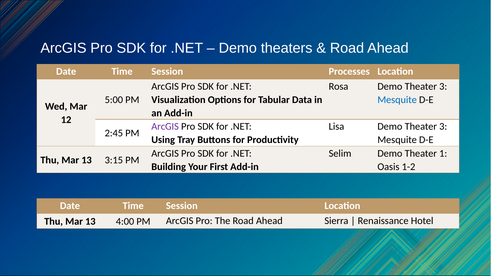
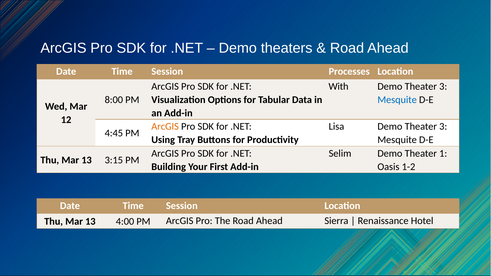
Rosa: Rosa -> With (339, 86)
5:00: 5:00 -> 8:00 (114, 100)
ArcGIS colour: purple -> orange (165, 127)
2:45: 2:45 -> 4:45 (114, 133)
